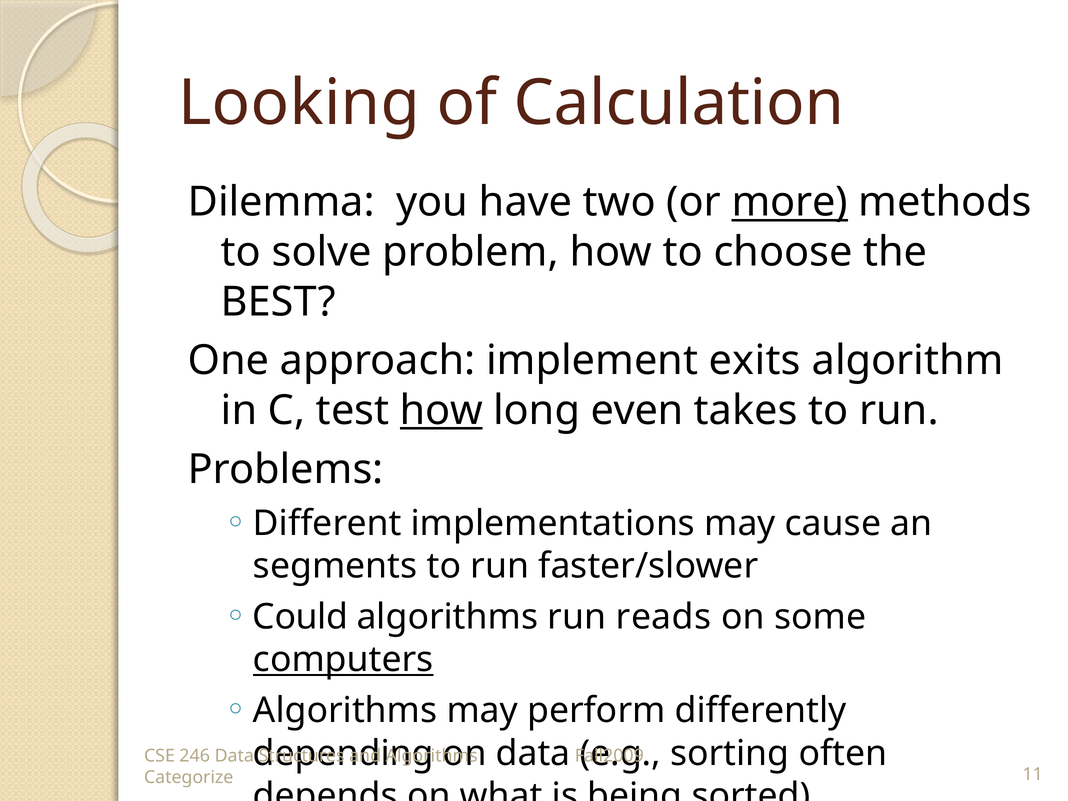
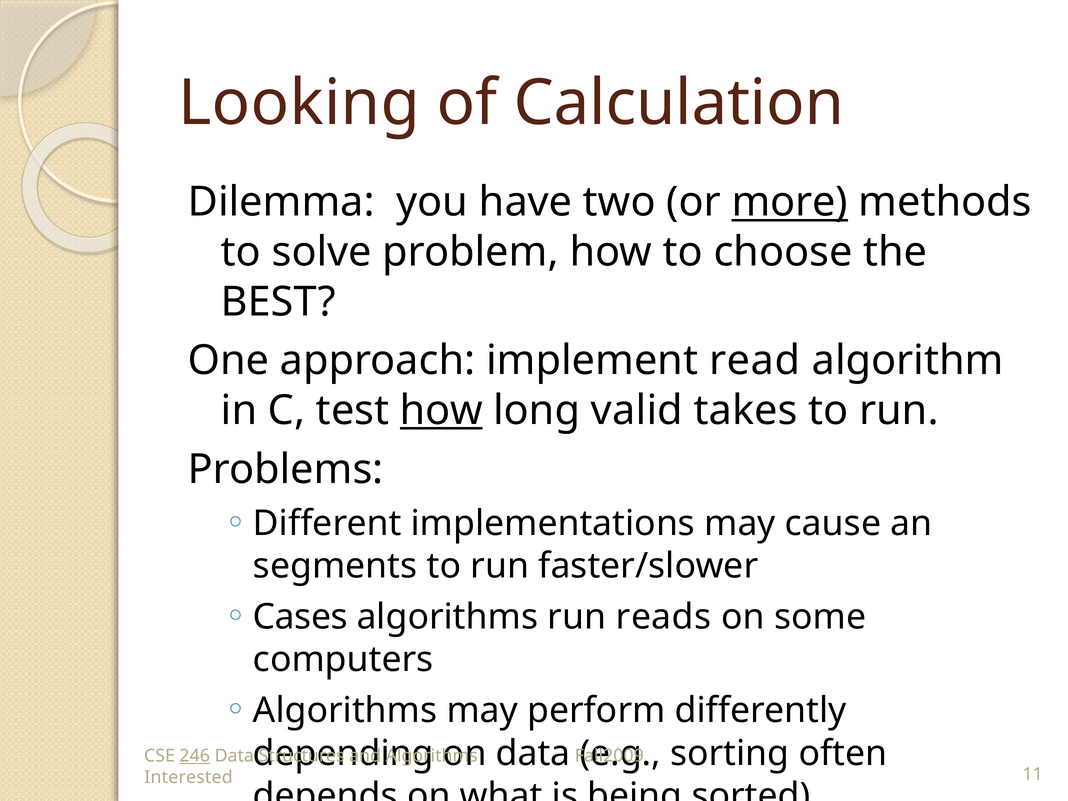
exits: exits -> read (755, 361)
even: even -> valid (637, 411)
Could: Could -> Cases (300, 617)
computers underline: present -> none (343, 660)
246 underline: none -> present (195, 756)
Categorize: Categorize -> Interested (189, 777)
